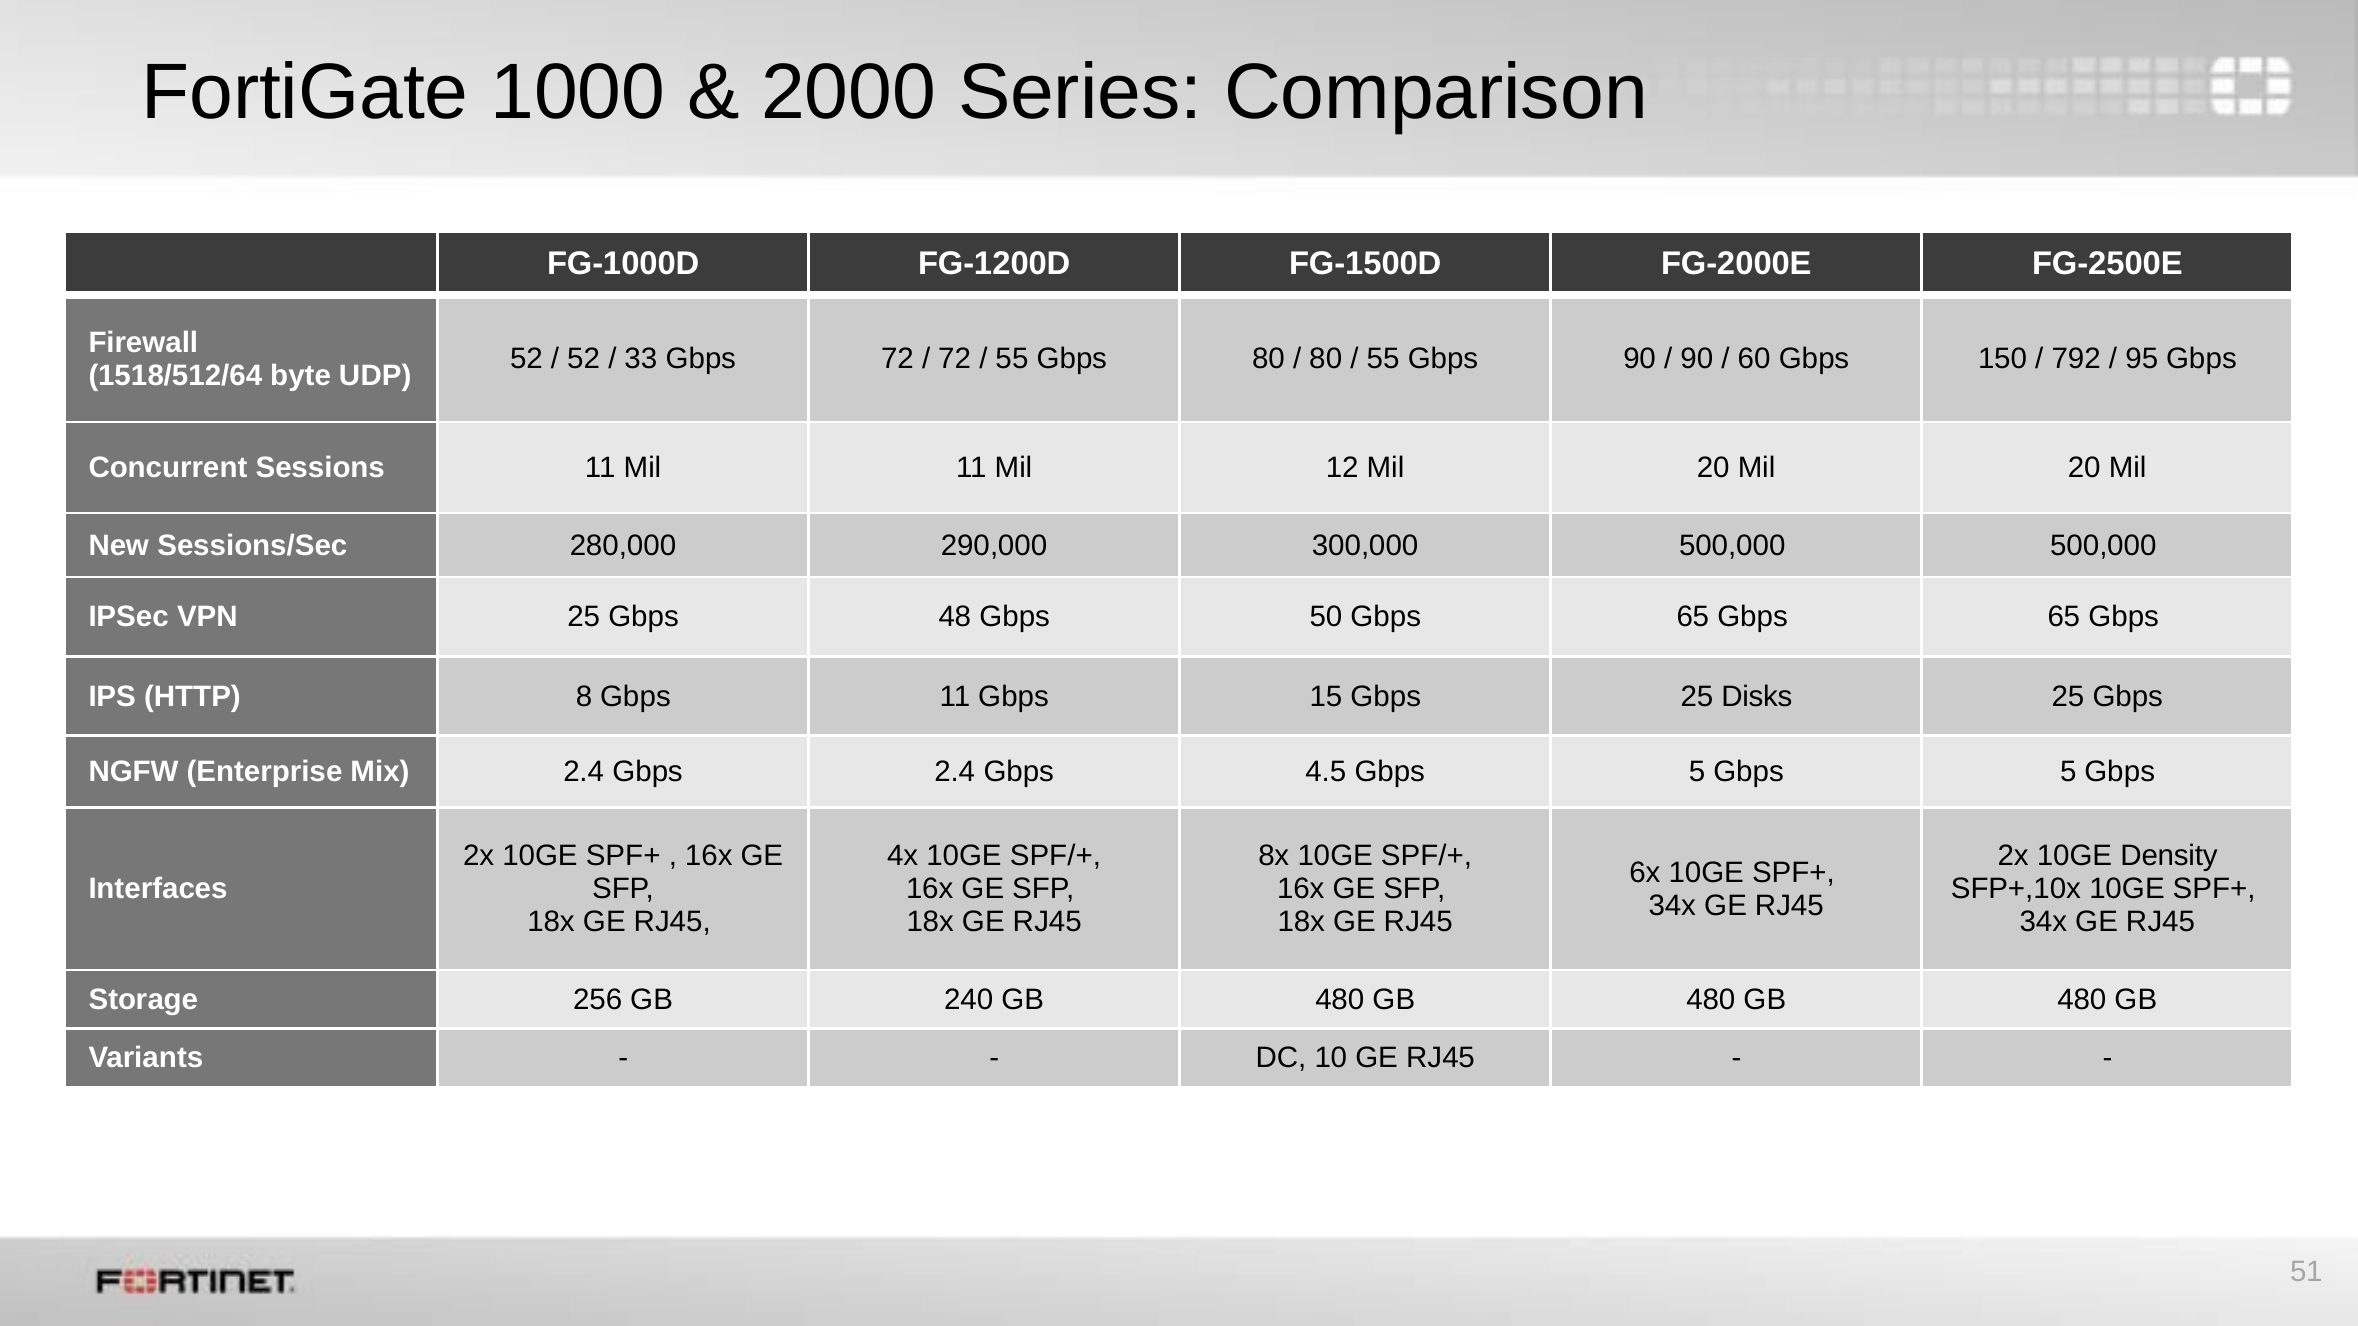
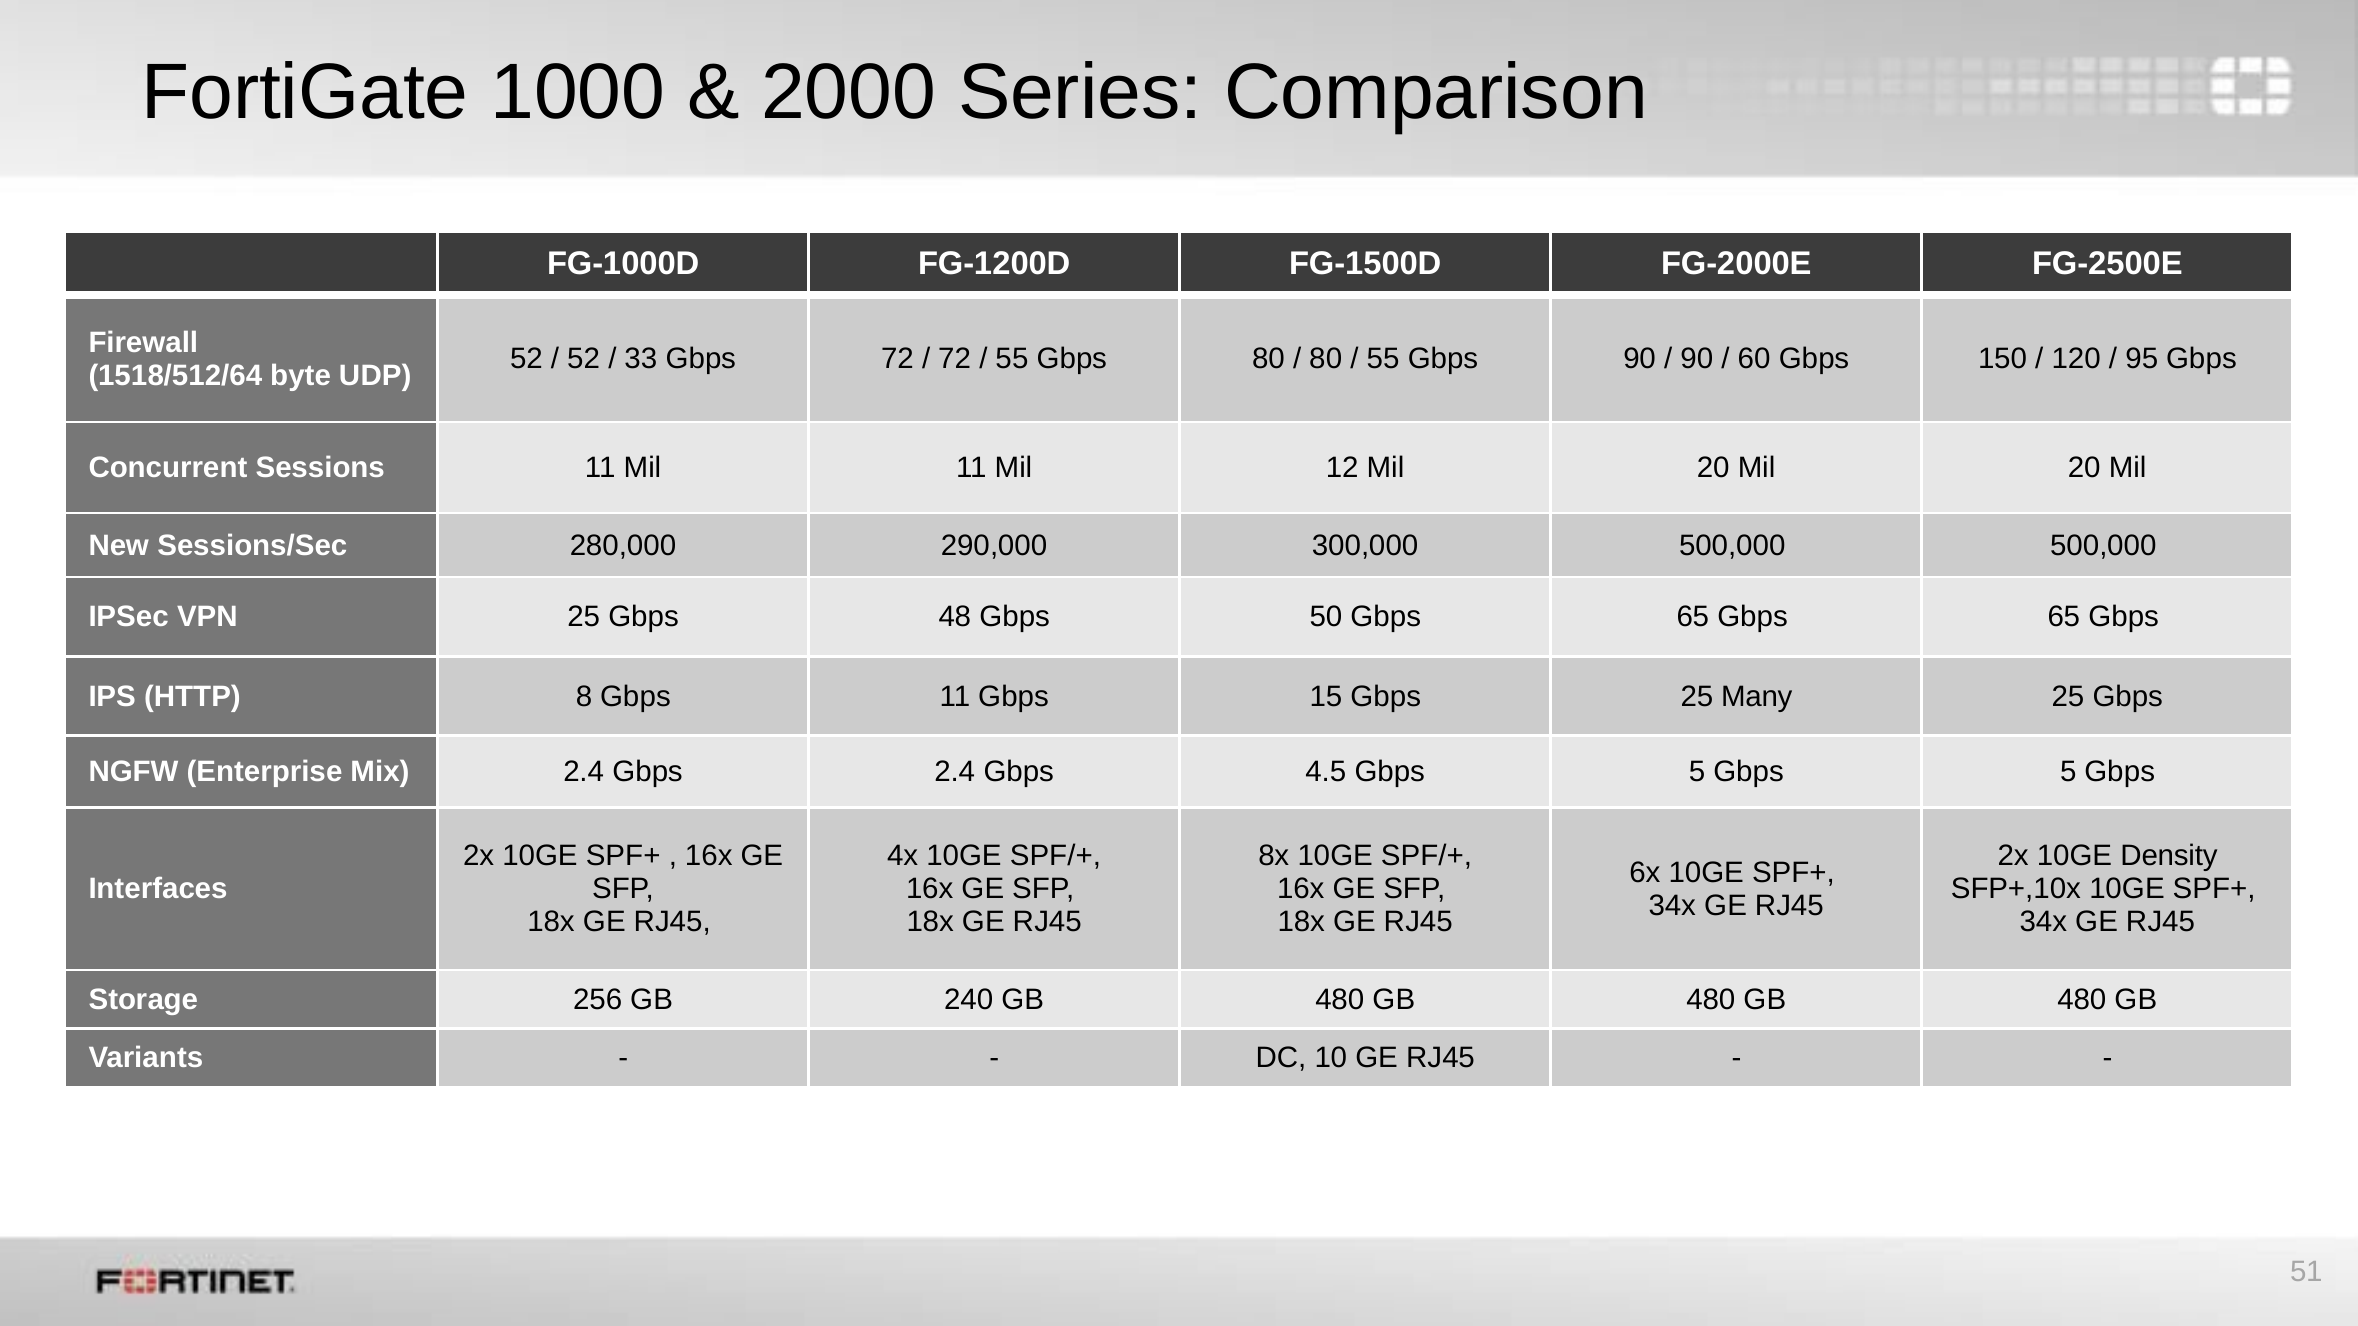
792: 792 -> 120 (2076, 359)
Disks: Disks -> Many (1757, 697)
